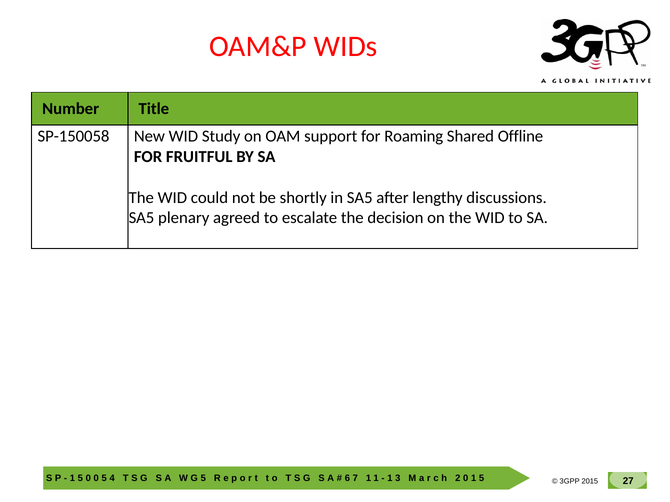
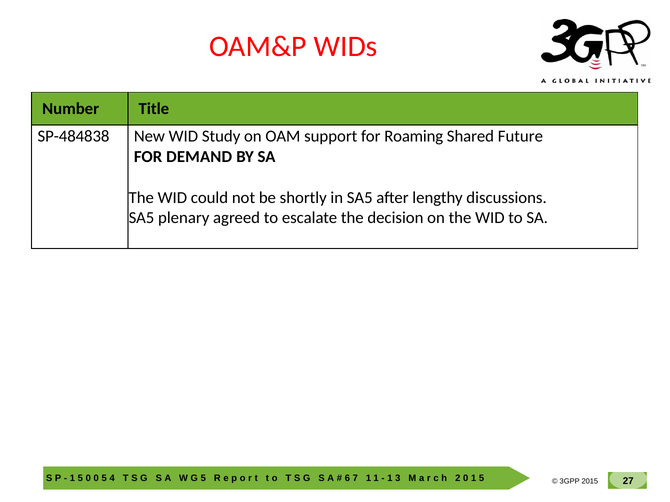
SP-150058: SP-150058 -> SP-484838 (73, 136)
Offline: Offline -> Future (520, 136)
FRUITFUL: FRUITFUL -> DEMAND (199, 157)
